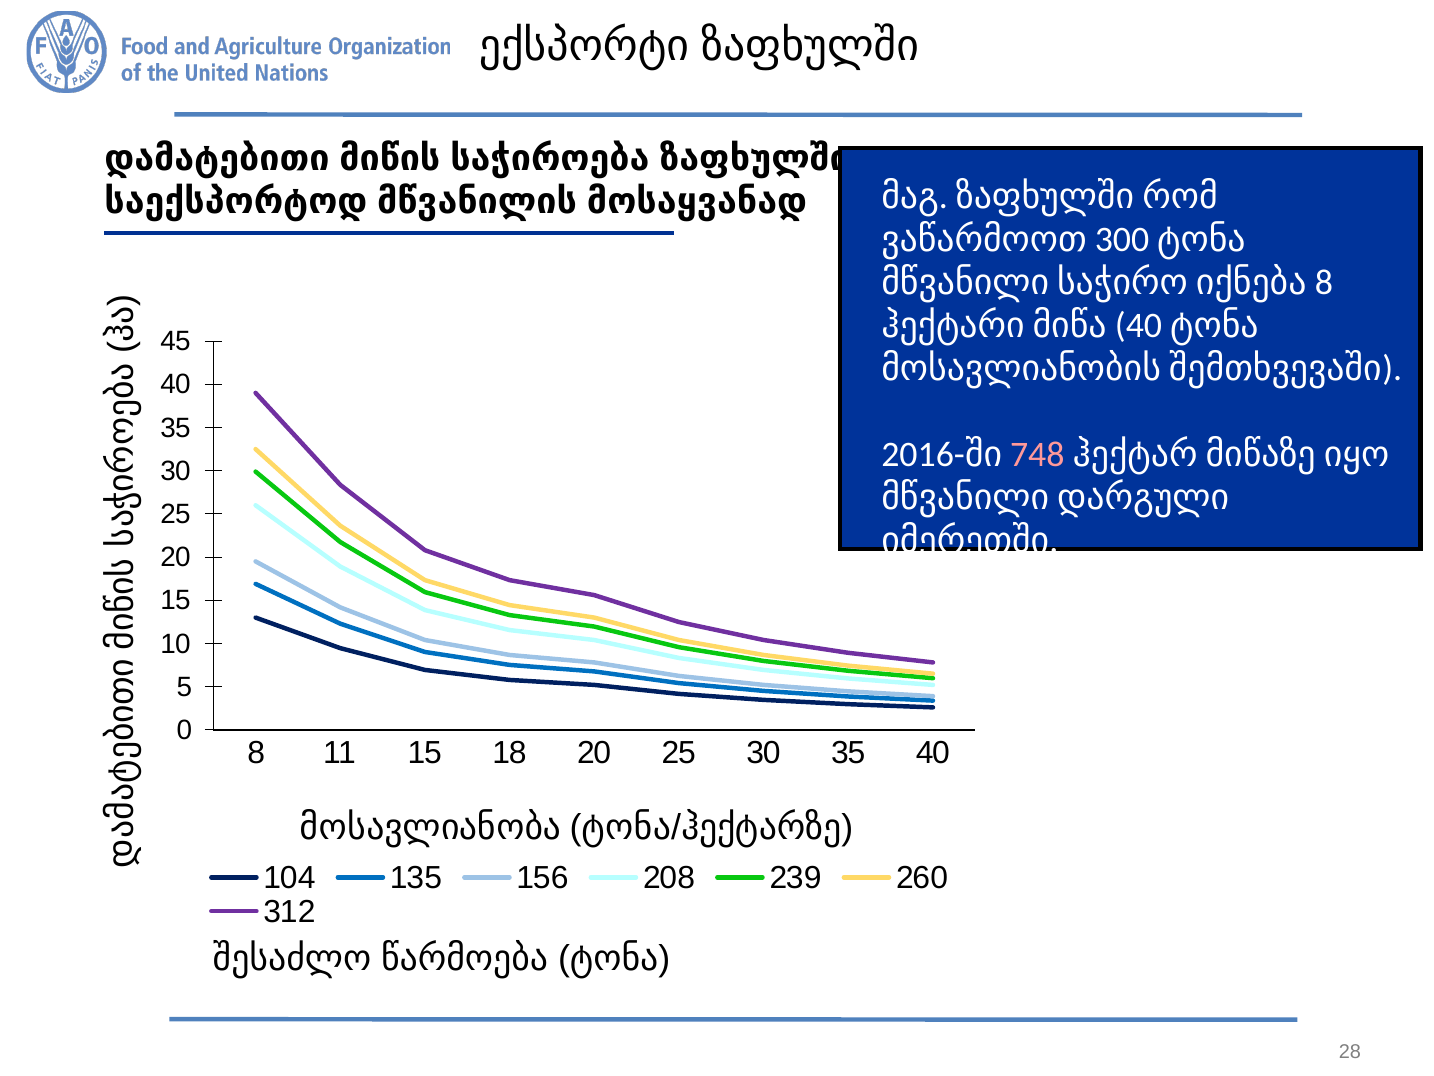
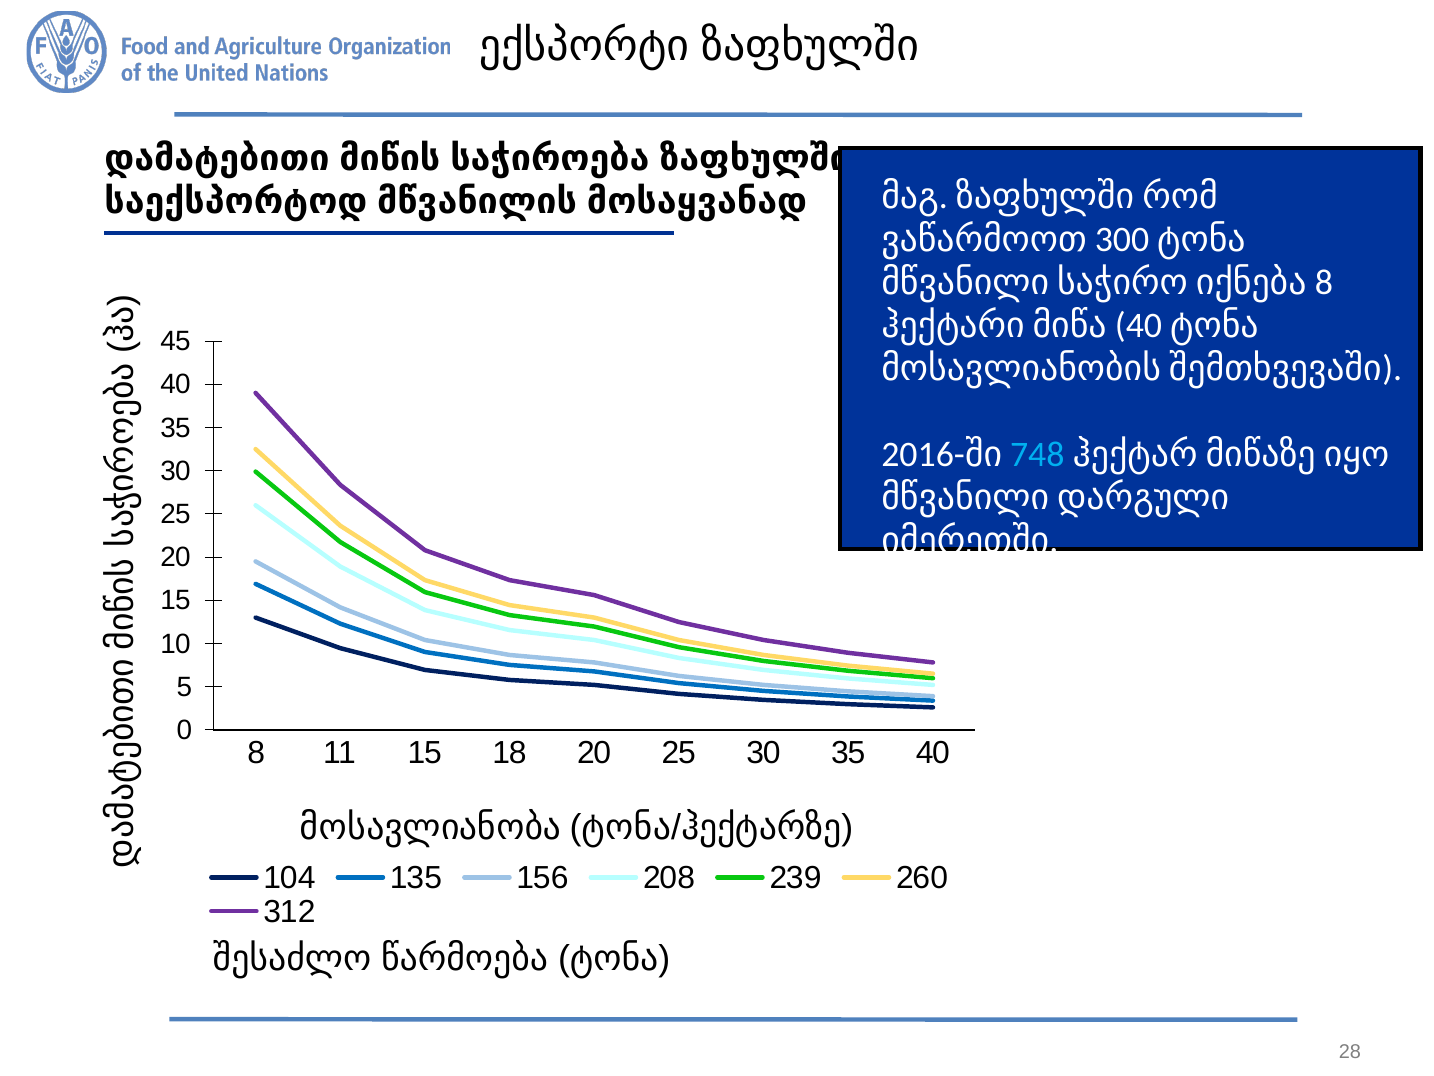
748 colour: pink -> light blue (1037, 454)
